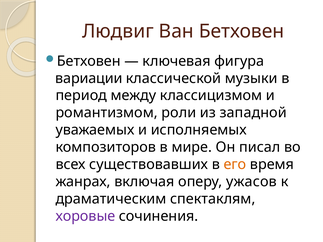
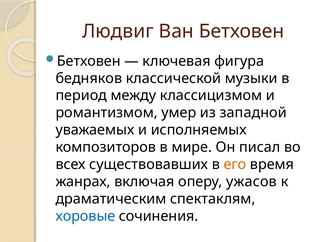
вариации: вариации -> бедняков (89, 78)
роли: роли -> умер (179, 113)
хоровые colour: purple -> blue (85, 216)
